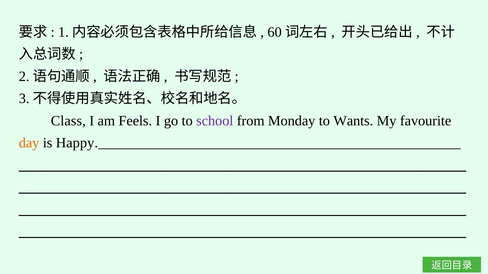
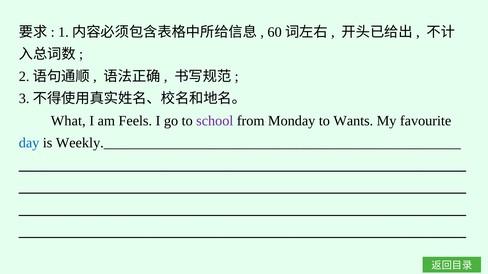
Class: Class -> What (68, 121)
day colour: orange -> blue (29, 143)
Happy.__________________________________________________: Happy.__________________________________________________ -> Weekly.__________________________________________________ (258, 143)
